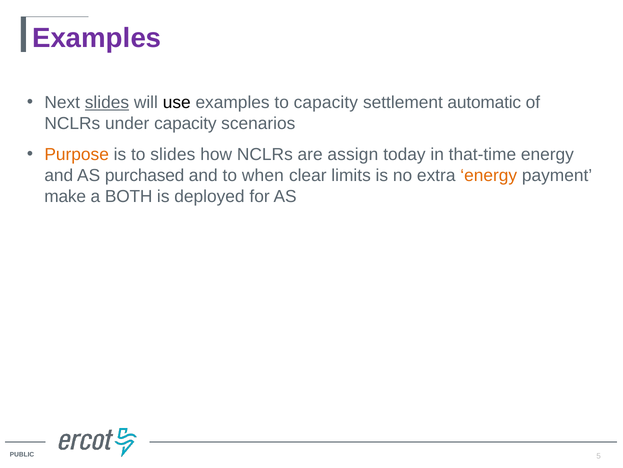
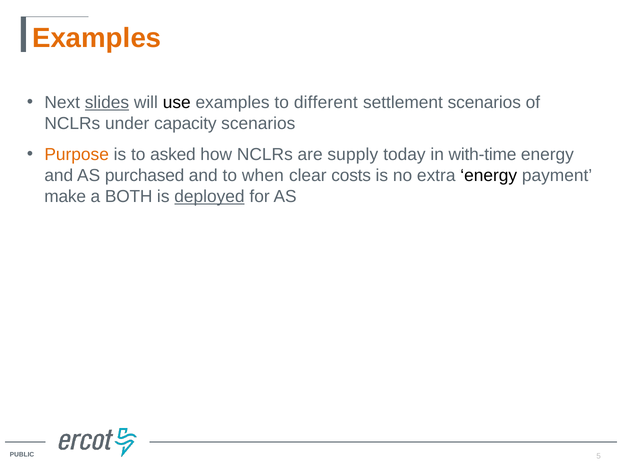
Examples colour: purple -> orange (97, 38)
to capacity: capacity -> different (326, 103)
settlement automatic: automatic -> scenarios (484, 103)
to slides: slides -> asked (173, 154)
assign: assign -> supply (353, 154)
that-time: that-time -> with-time (483, 154)
limits: limits -> costs (351, 175)
energy colour: orange -> black (489, 175)
deployed underline: none -> present (209, 196)
